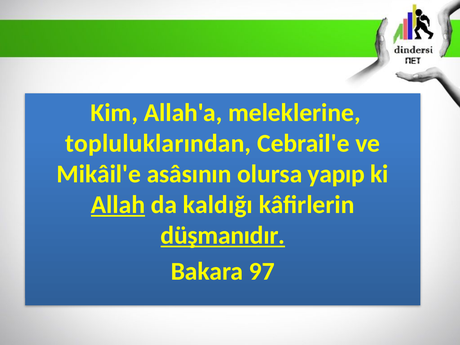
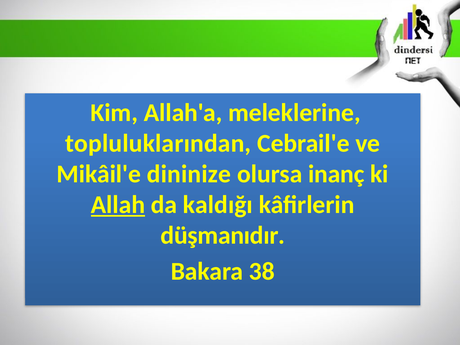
asâsının: asâsının -> dininize (189, 174)
yapıp: yapıp -> inanç (336, 174)
düşmanıdır underline: present -> none (223, 235)
97: 97 -> 38 (262, 271)
